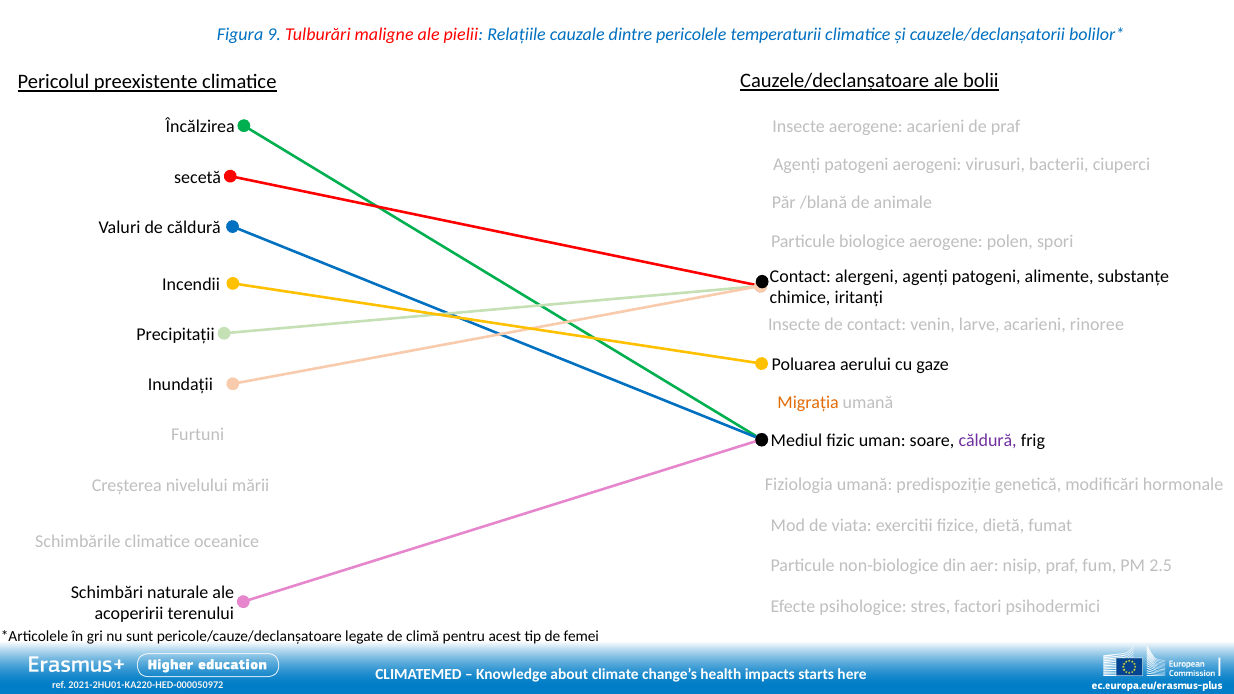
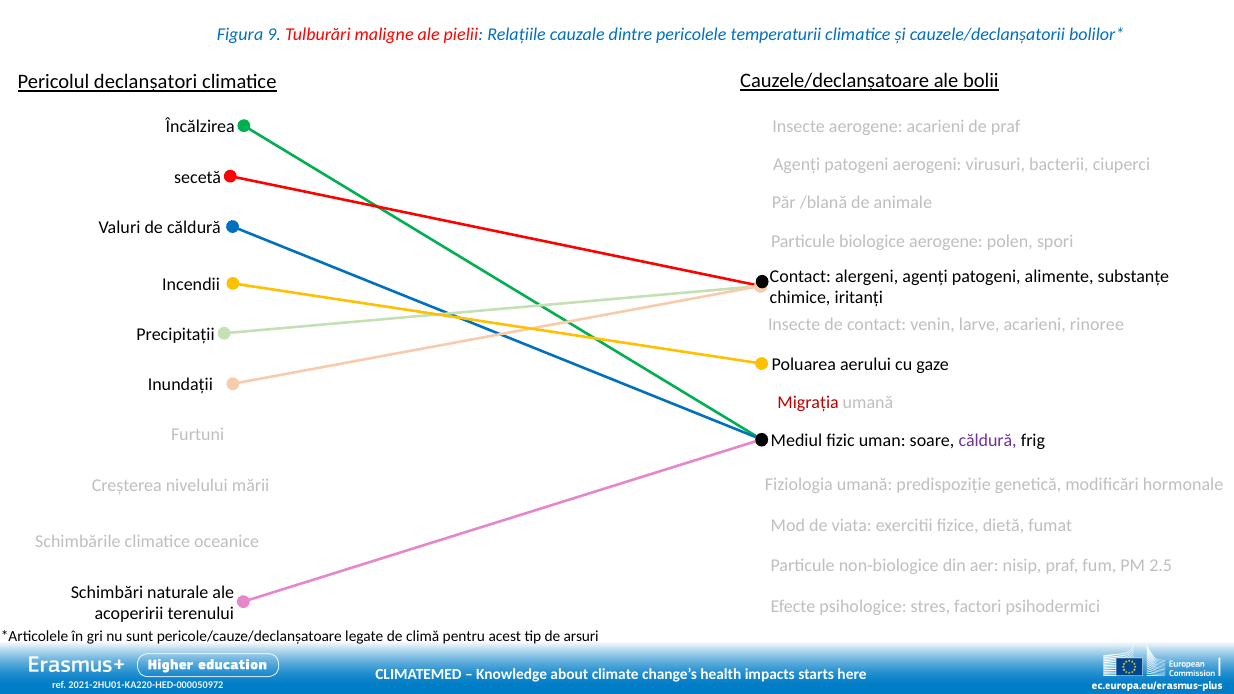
preexistente: preexistente -> declanșatori (146, 82)
Migrația colour: orange -> red (808, 402)
femei: femei -> arsuri (581, 636)
